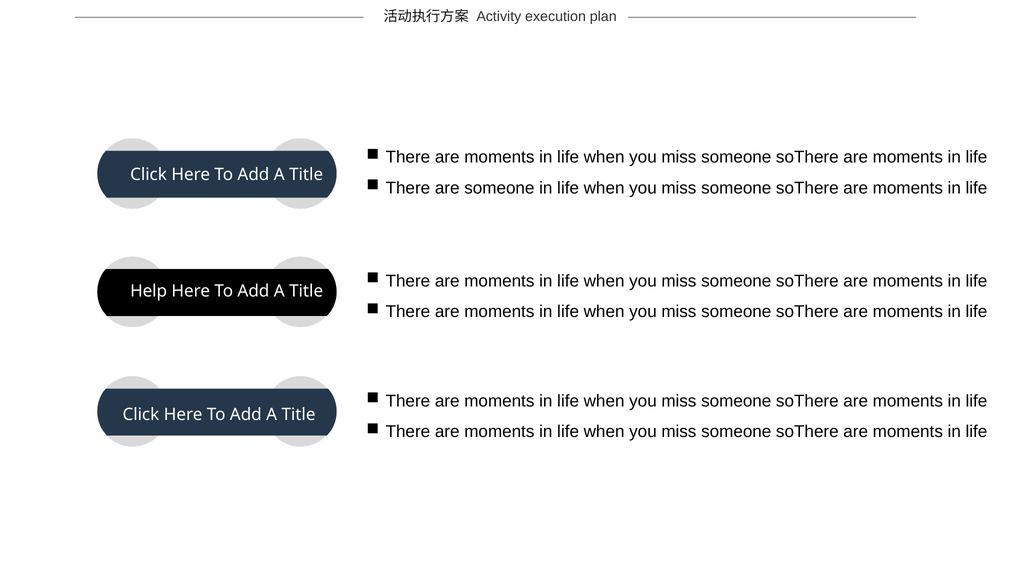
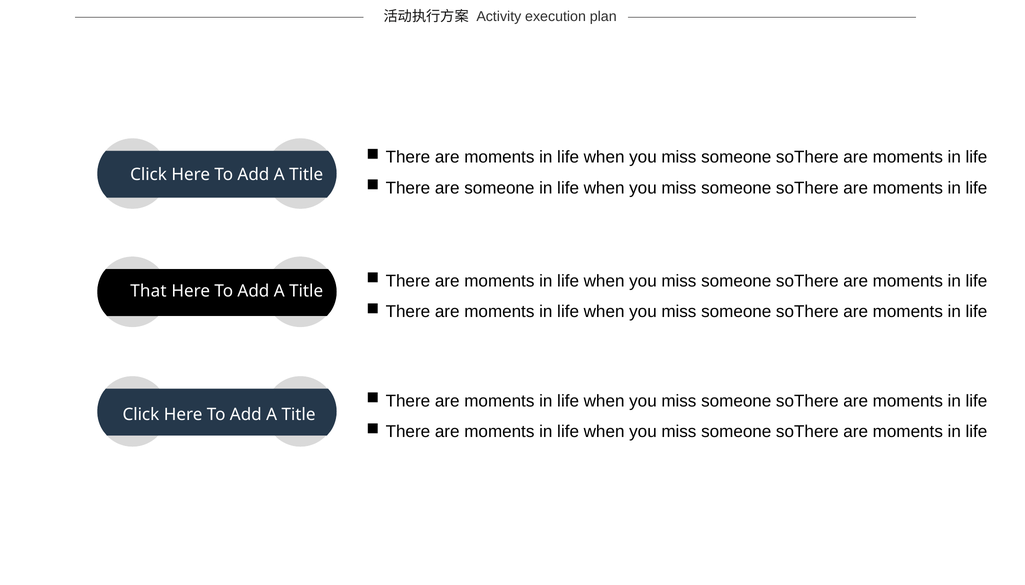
Help: Help -> That (148, 291)
